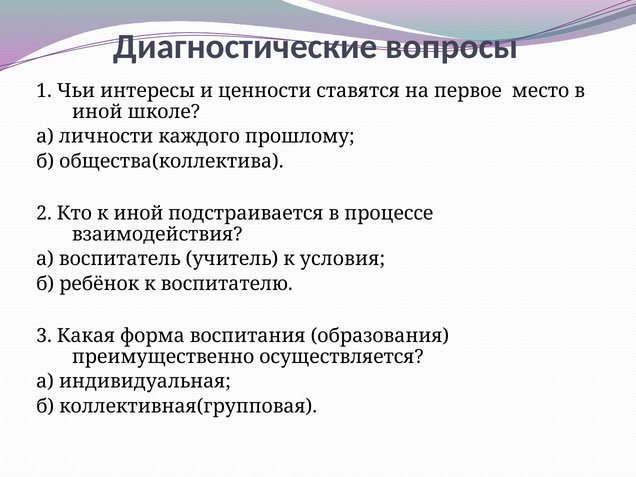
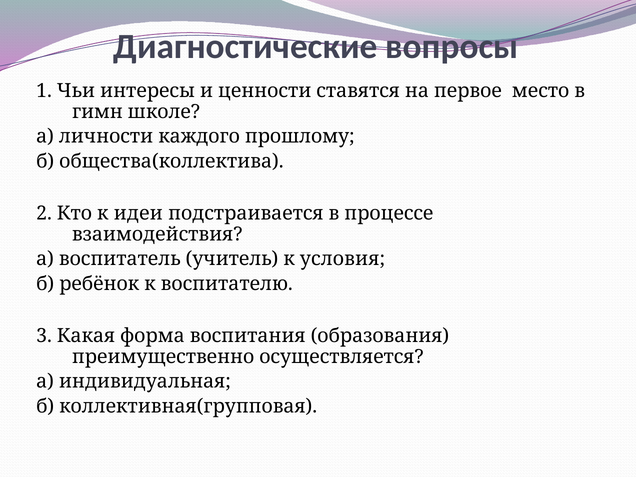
иной: иной -> гимн (97, 112)
к иной: иной -> идеи (138, 213)
